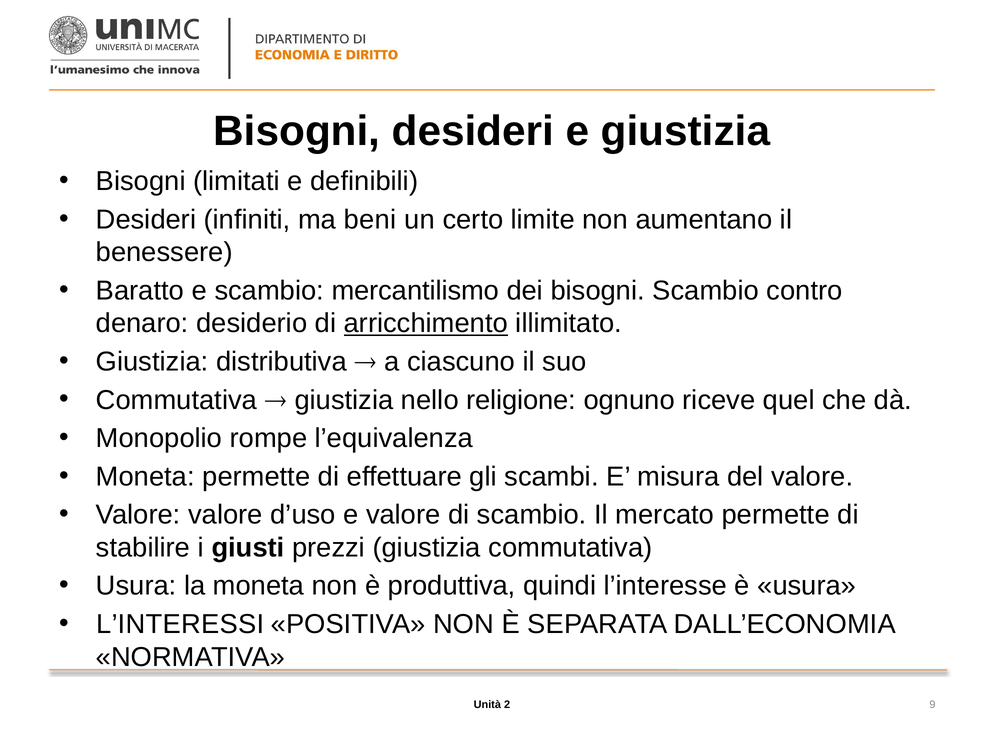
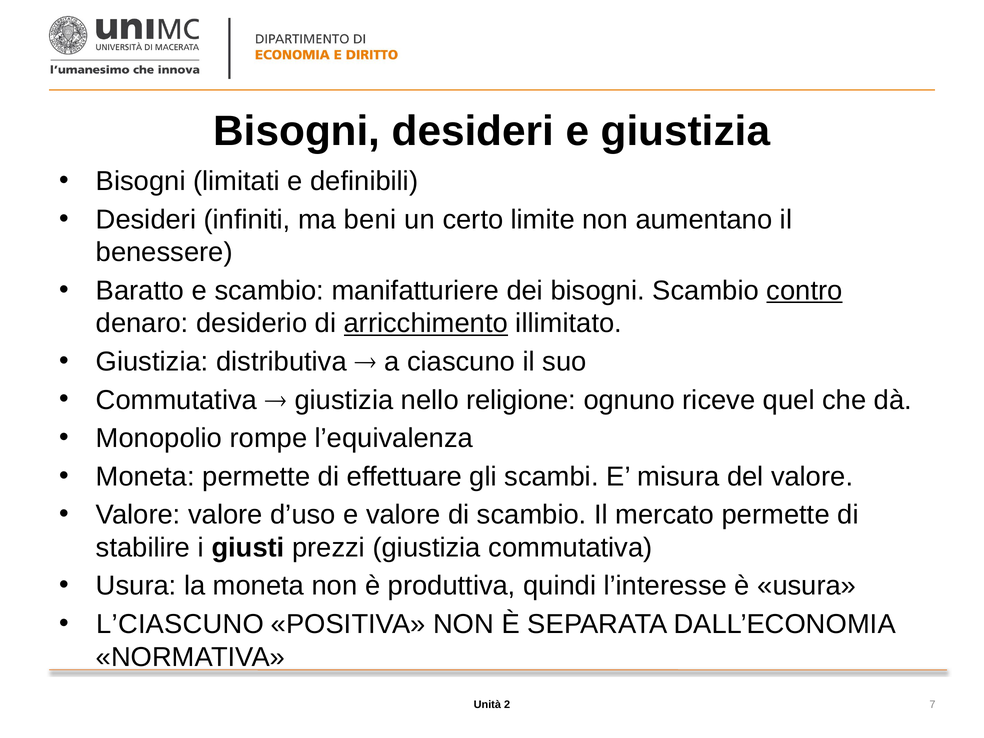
mercantilismo: mercantilismo -> manifatturiere (415, 291)
contro underline: none -> present (805, 291)
L’INTERESSI: L’INTERESSI -> L’CIASCUNO (180, 624)
9: 9 -> 7 (932, 704)
